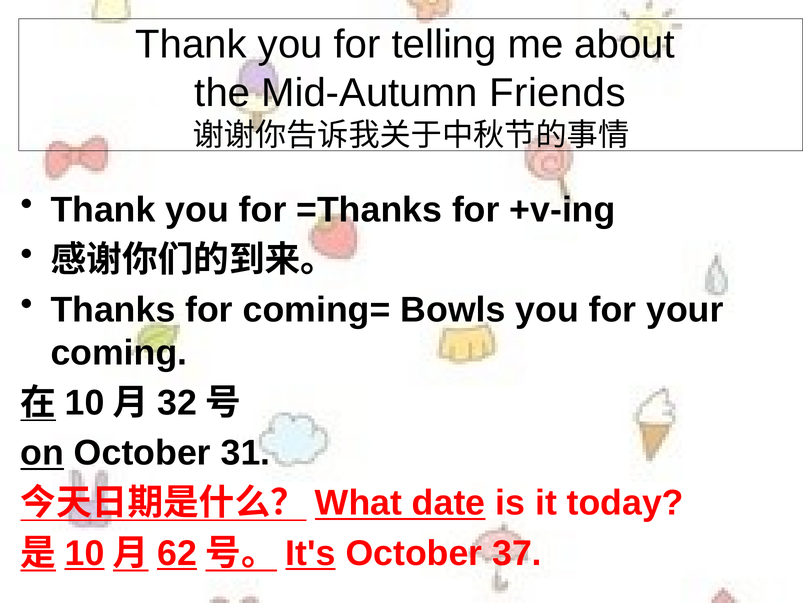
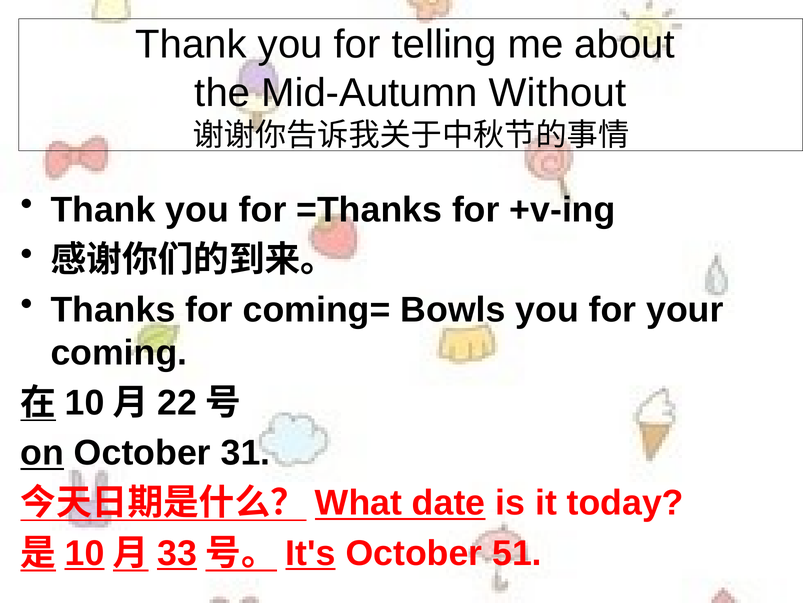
Friends: Friends -> Without (558, 93)
32: 32 -> 22 (177, 403)
62: 62 -> 33 (177, 553)
37: 37 -> 51 (517, 553)
